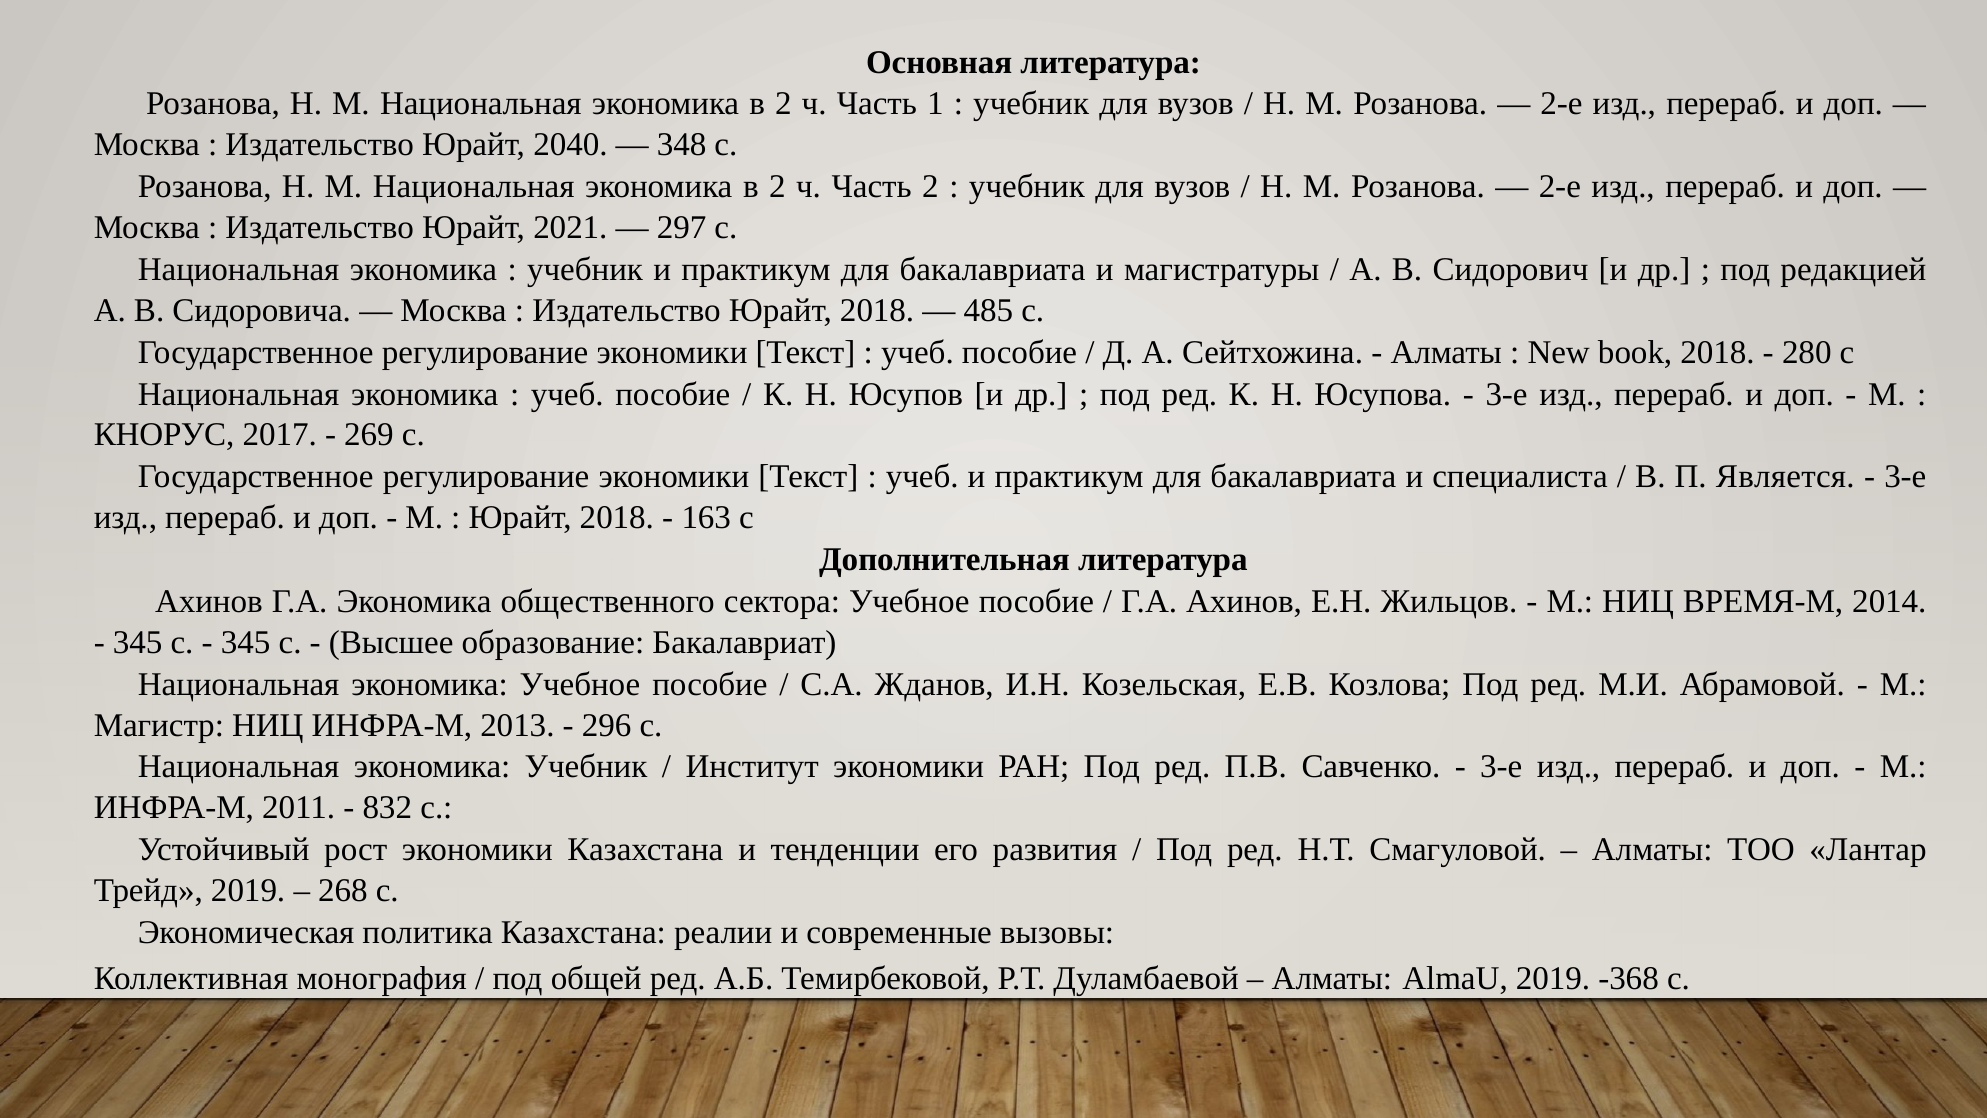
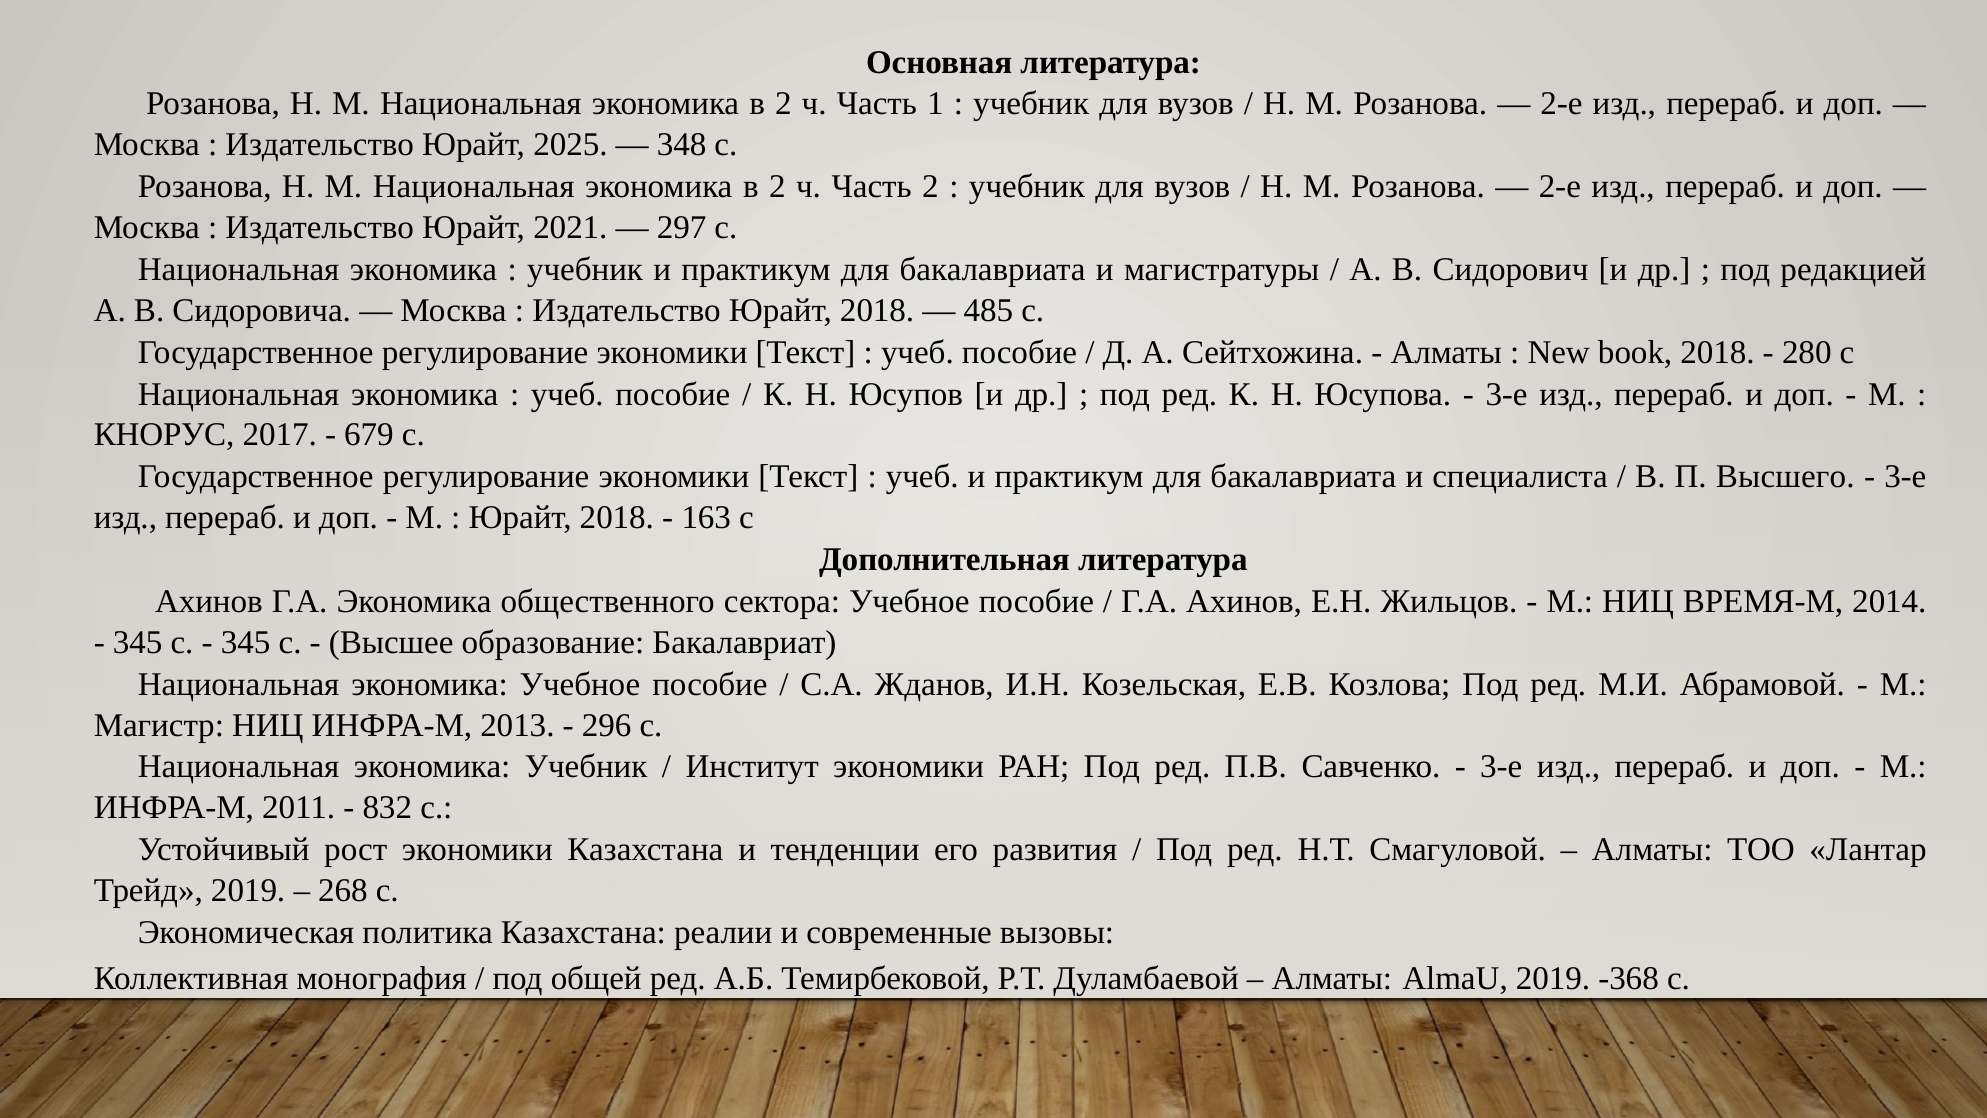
2040: 2040 -> 2025 (570, 145)
269: 269 -> 679 (369, 435)
Является: Является -> Высшего (1785, 477)
